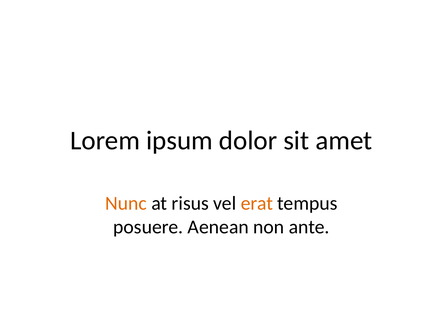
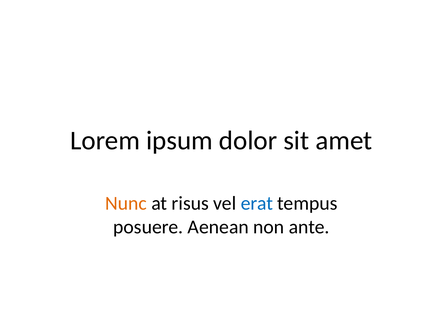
erat colour: orange -> blue (257, 204)
